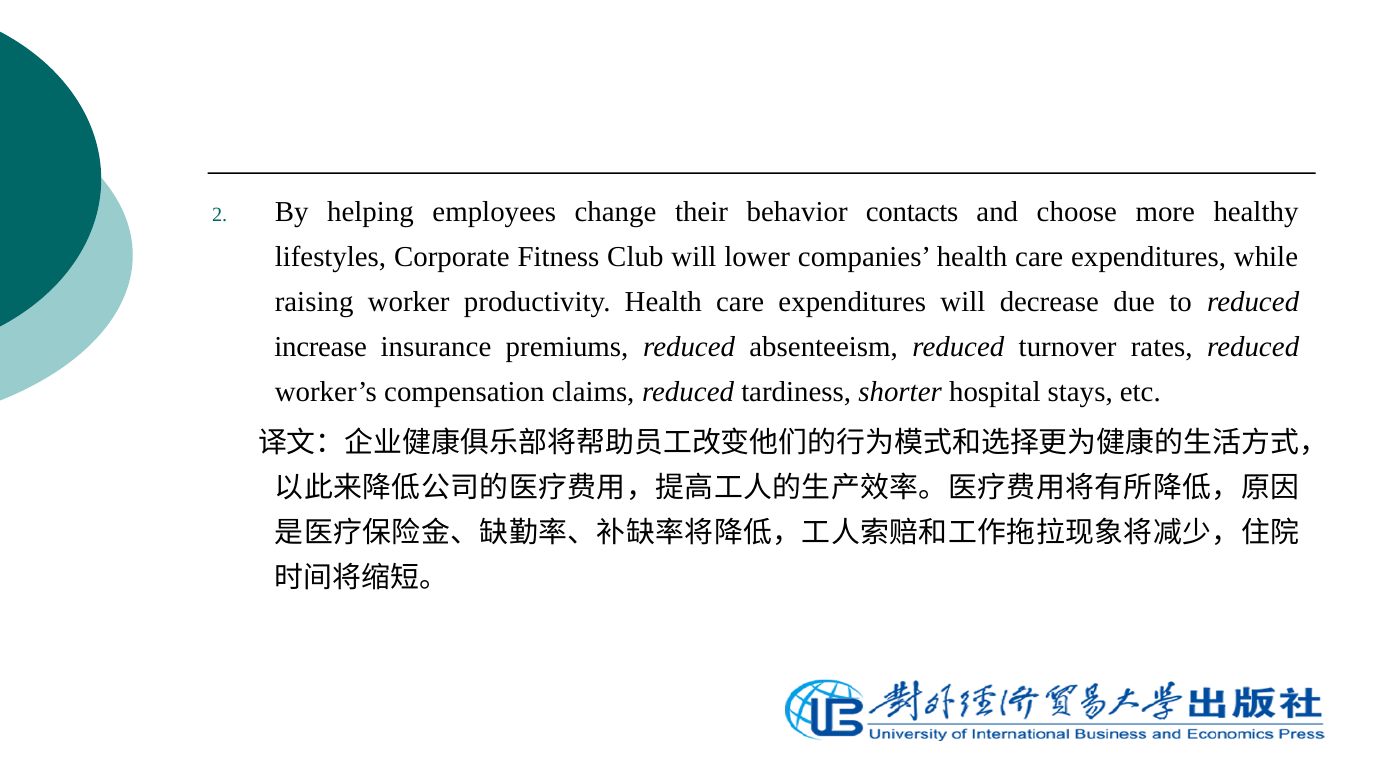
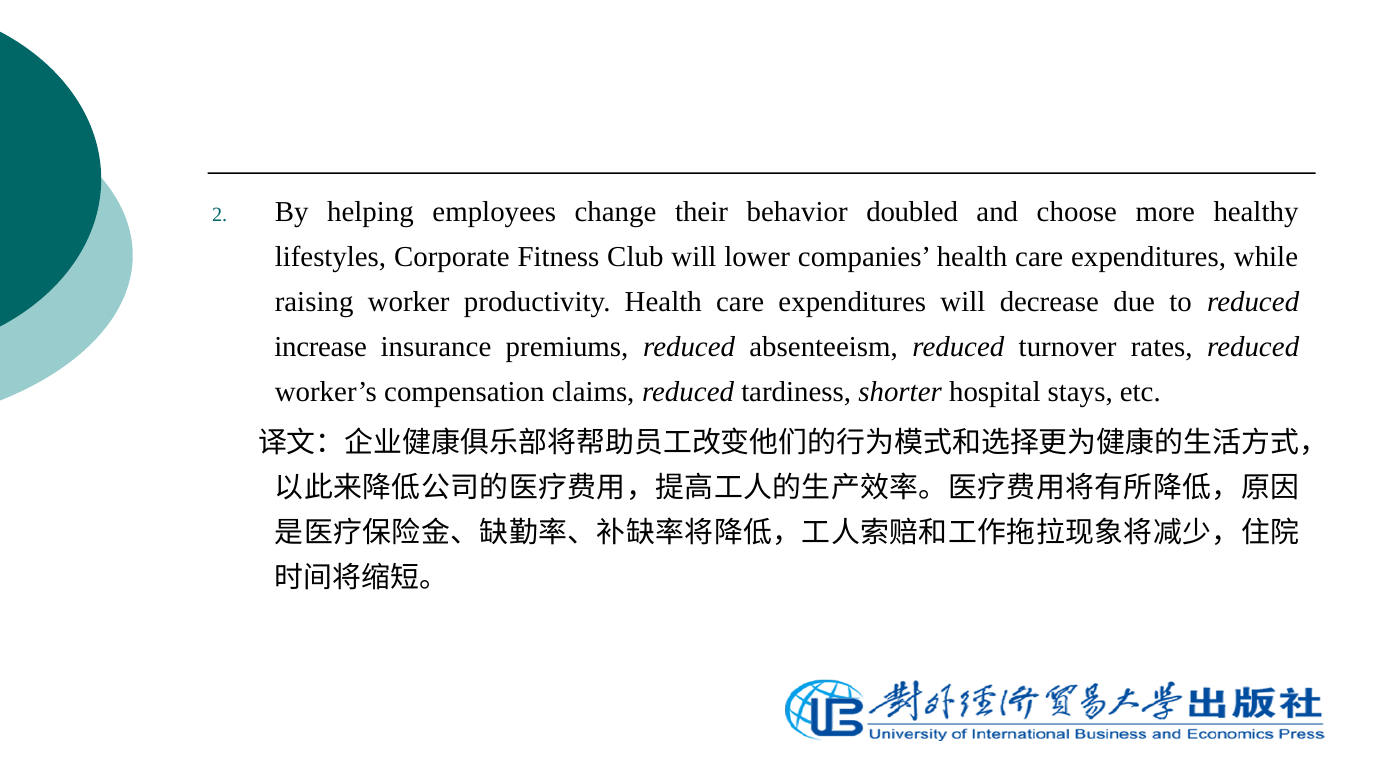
contacts: contacts -> doubled (912, 212)
